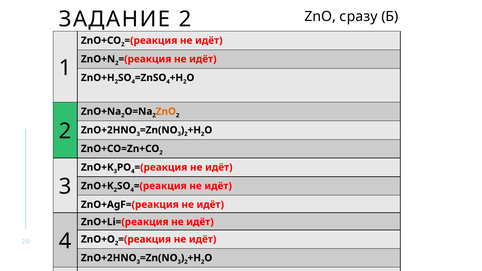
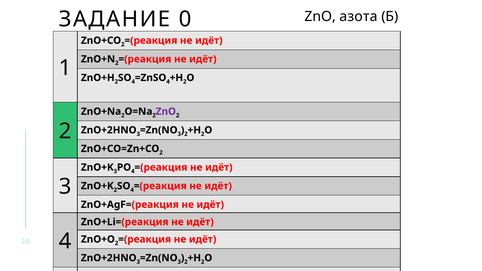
ЗАДАНИЕ 2: 2 -> 0 (185, 19)
сразу: сразу -> азота (359, 17)
ZnO colour: orange -> purple (166, 111)
